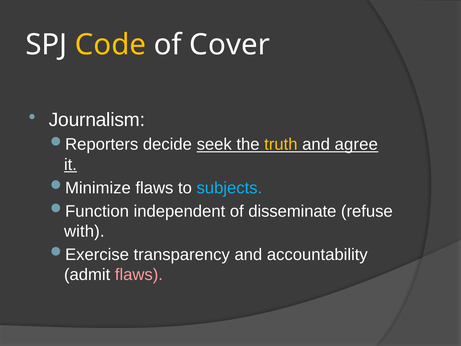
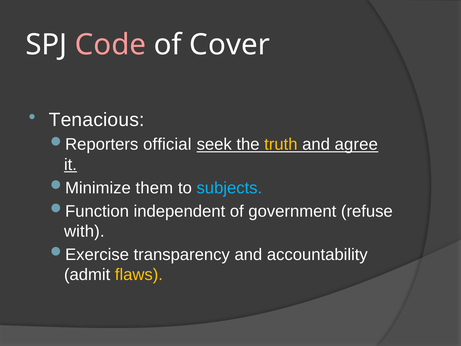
Code colour: yellow -> pink (111, 45)
Journalism: Journalism -> Tenacious (97, 120)
decide: decide -> official (167, 144)
flaws: flaws -> them (154, 188)
disseminate: disseminate -> government (292, 211)
flaws colour: pink -> yellow (139, 274)
